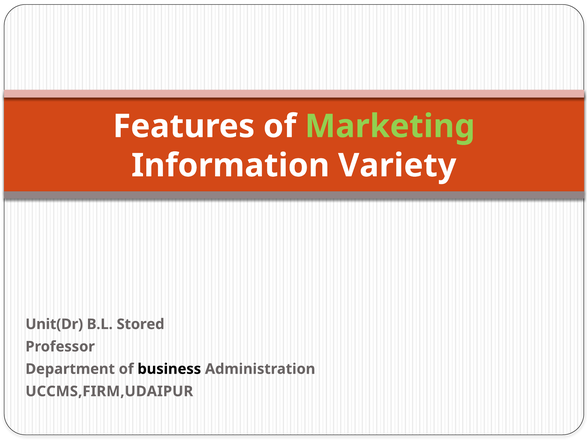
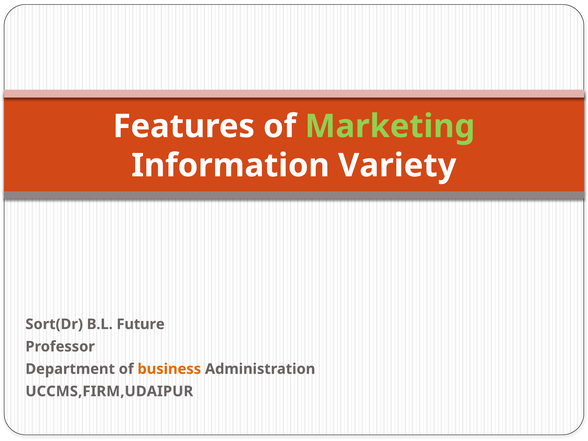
Unit(Dr: Unit(Dr -> Sort(Dr (54, 324)
Stored: Stored -> Future (141, 324)
business colour: black -> orange (169, 369)
